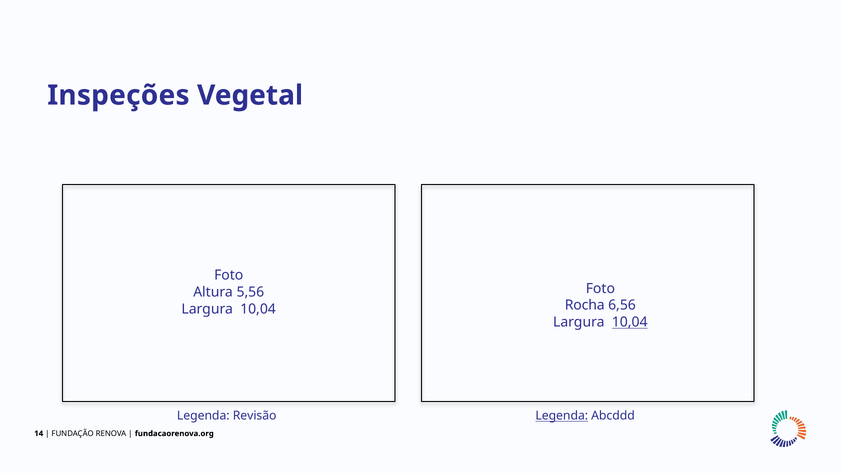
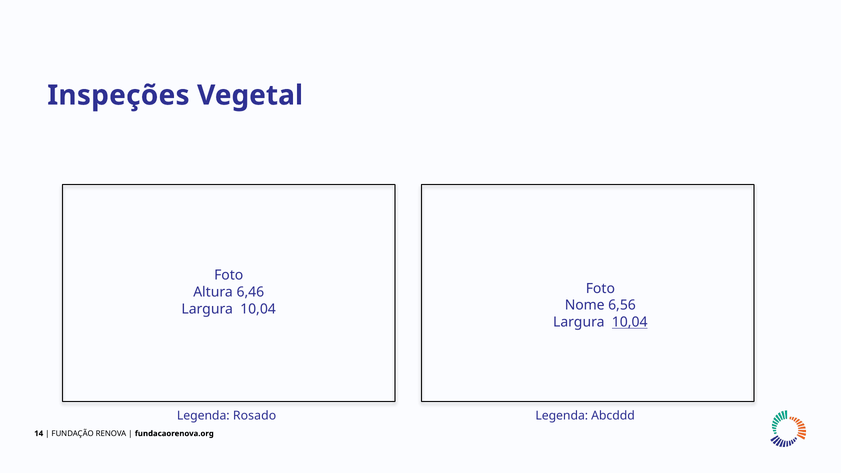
5,56: 5,56 -> 6,46 (250, 292)
Rocha: Rocha -> Nome (585, 305)
Revisão: Revisão -> Rosado (255, 416)
Legenda underline: present -> none (562, 416)
